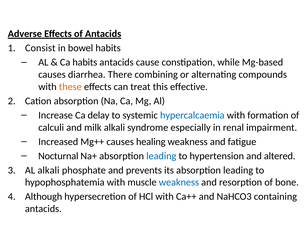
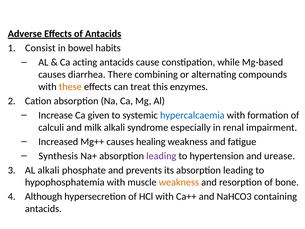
Ca habits: habits -> acting (85, 62)
effective: effective -> enzymes (189, 87)
delay: delay -> given (99, 115)
Nocturnal: Nocturnal -> Synthesis (58, 156)
leading colour: blue -> purple (161, 156)
altered: altered -> urease (280, 156)
weakness colour: blue -> orange (179, 182)
